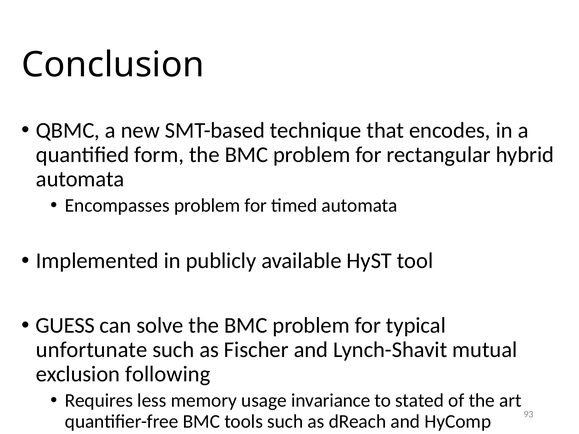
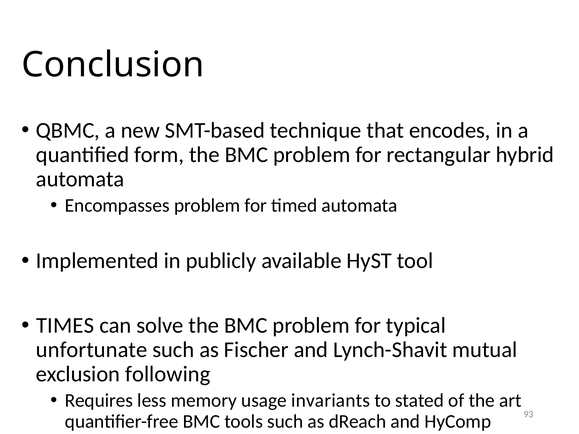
GUESS: GUESS -> TIMES (65, 326)
invariance: invariance -> invariants (331, 401)
